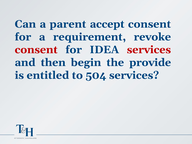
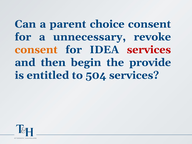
accept: accept -> choice (107, 24)
requirement: requirement -> unnecessary (89, 37)
consent colour: red -> orange (36, 50)
